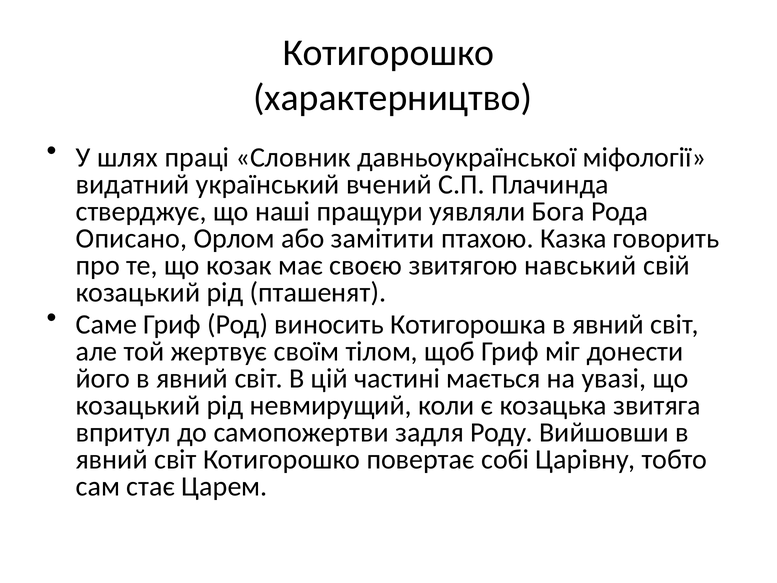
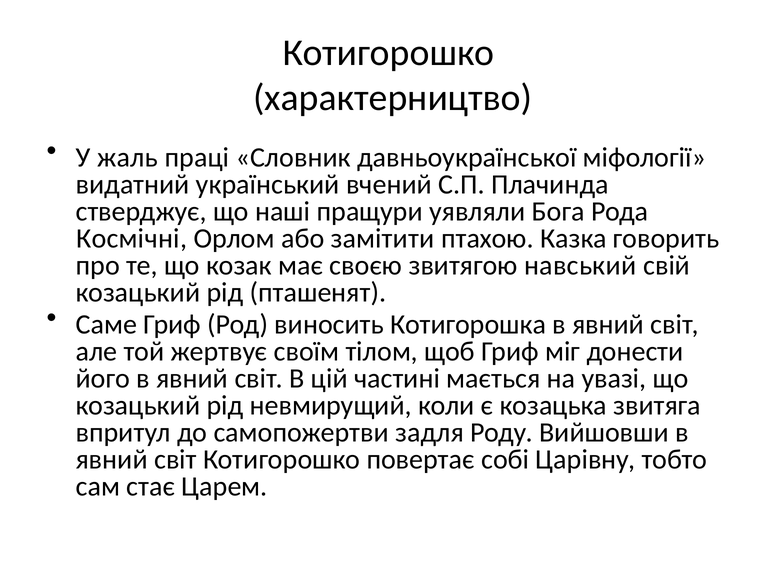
шлях: шлях -> жаль (128, 158)
Описано: Описано -> Космічні (132, 238)
